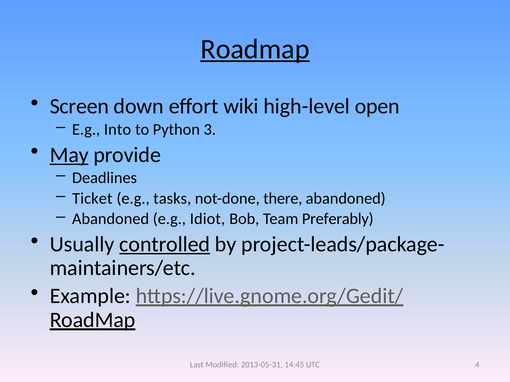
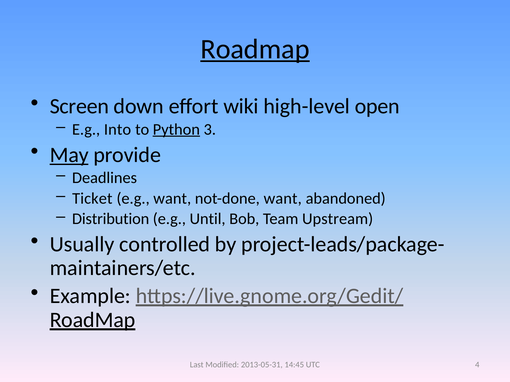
Python underline: none -> present (176, 129)
e.g tasks: tasks -> want (172, 199)
not-done there: there -> want (283, 199)
Abandoned: Abandoned -> Distribution (111, 219)
Idiot: Idiot -> Until (208, 219)
Preferably: Preferably -> Upstream (338, 219)
controlled underline: present -> none (165, 245)
